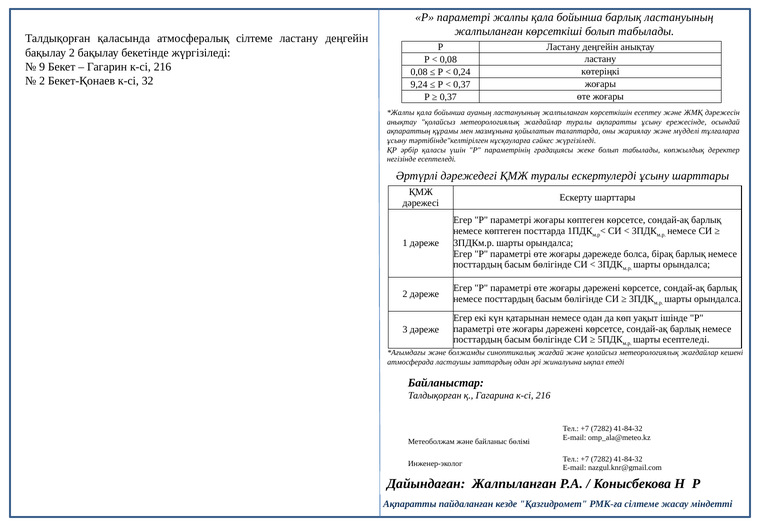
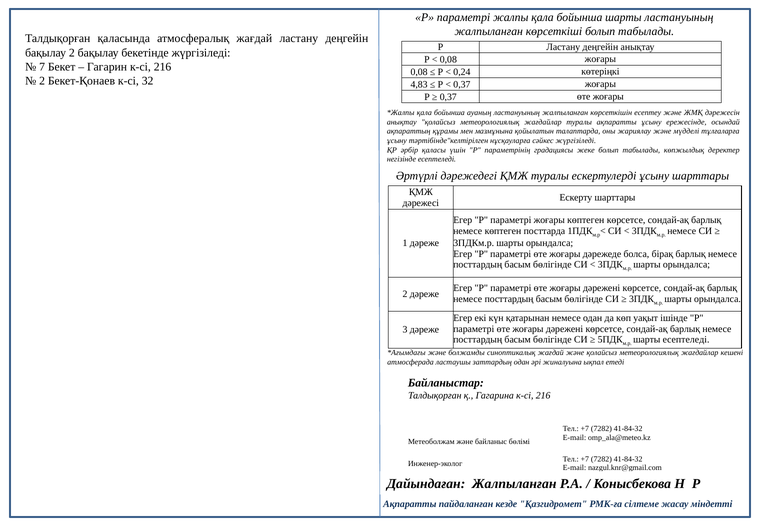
бойынша барлық: барлық -> шарты (623, 17)
атмосфералық сілтеме: сілтеме -> жағдай (254, 39)
0,08 ластану: ластану -> жоғары (600, 59)
9: 9 -> 7 (42, 67)
9,24: 9,24 -> 4,83 (419, 85)
